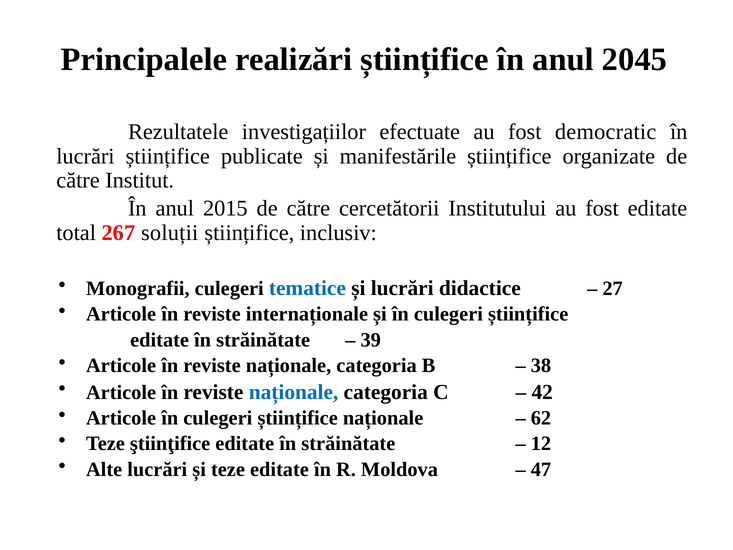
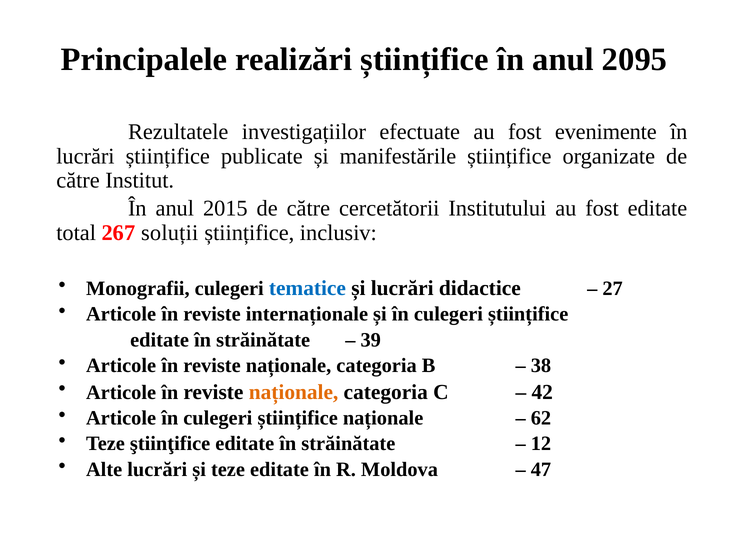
2045: 2045 -> 2095 (635, 59)
democratic: democratic -> evenimente (606, 132)
naționale colour: blue -> orange (294, 392)
